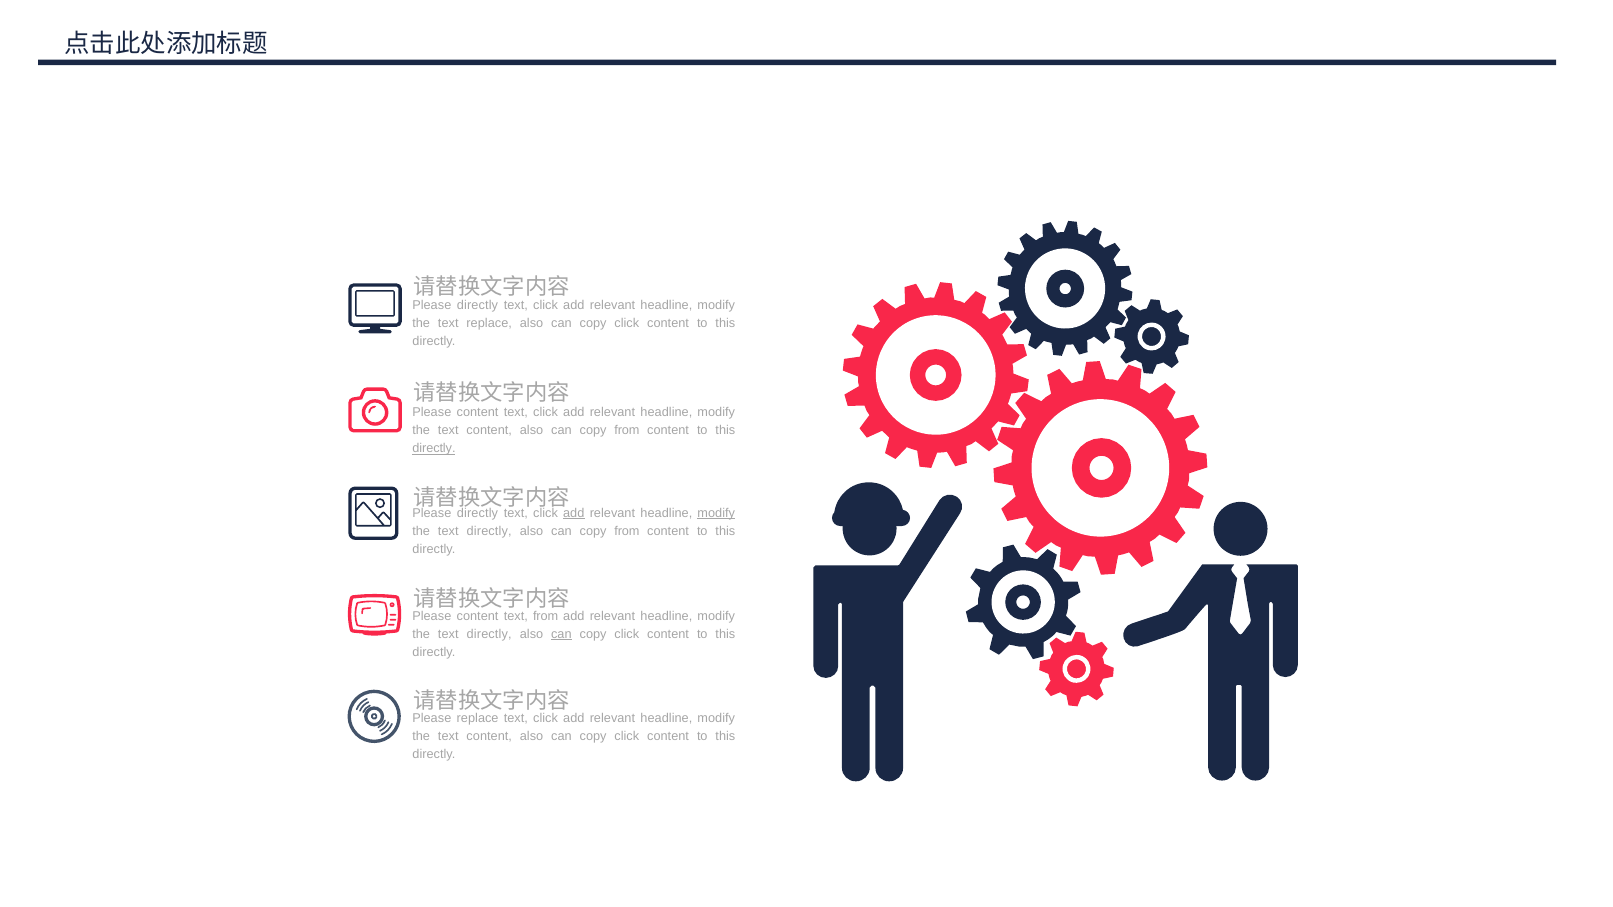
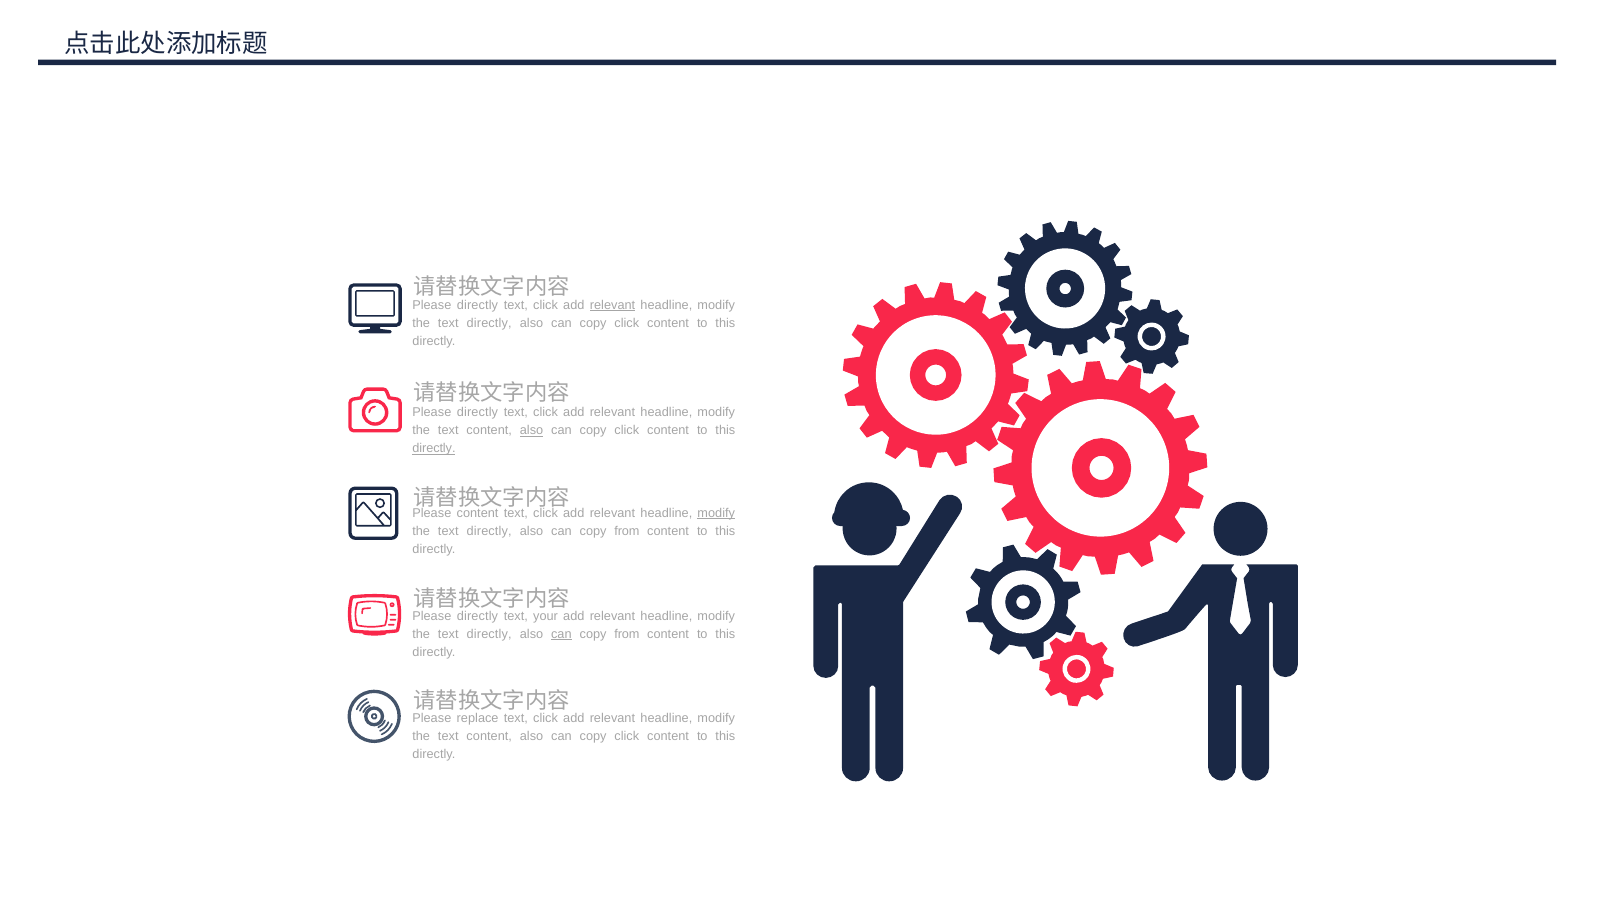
relevant underline: none -> present (613, 305)
replace: replace -> directly (489, 324)
content: content -> directly (478, 412)
also underline: none -> present (532, 431)
from: from -> click (627, 431)
directly: directly -> content (478, 513)
add underline: present -> none (574, 513)
content: content -> directly (478, 616)
text from: from -> your (546, 616)
click: click -> from (627, 634)
